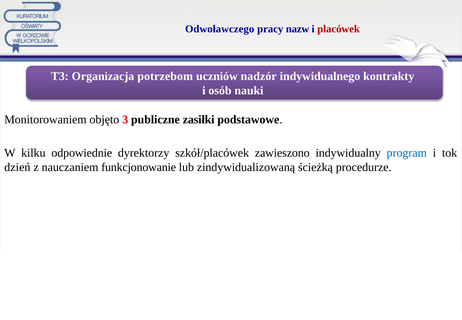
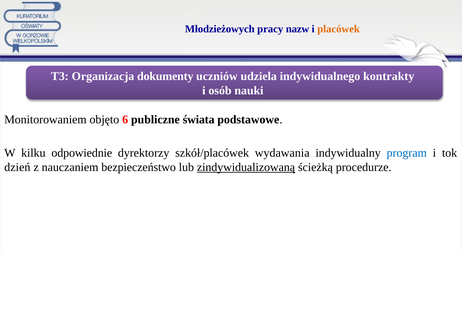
Odwoławczego: Odwoławczego -> Młodzieżowych (220, 29)
placówek colour: red -> orange (339, 29)
potrzebom: potrzebom -> dokumenty (165, 76)
nadzór: nadzór -> udziela (259, 76)
3: 3 -> 6 (125, 120)
zasiłki: zasiłki -> świata (199, 120)
zawieszono: zawieszono -> wydawania (282, 153)
funkcjonowanie: funkcjonowanie -> bezpieczeństwo (139, 167)
zindywidualizowaną underline: none -> present (246, 167)
